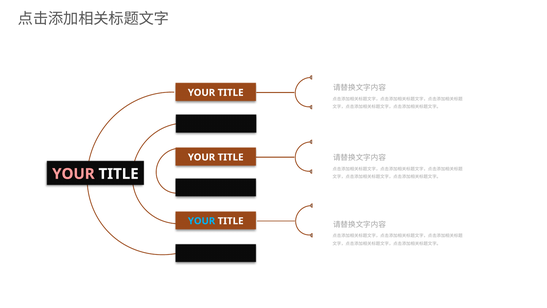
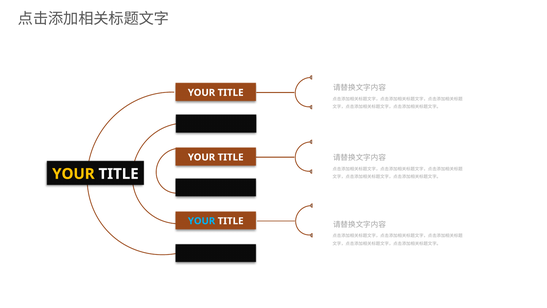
YOUR colour: pink -> yellow (73, 174)
